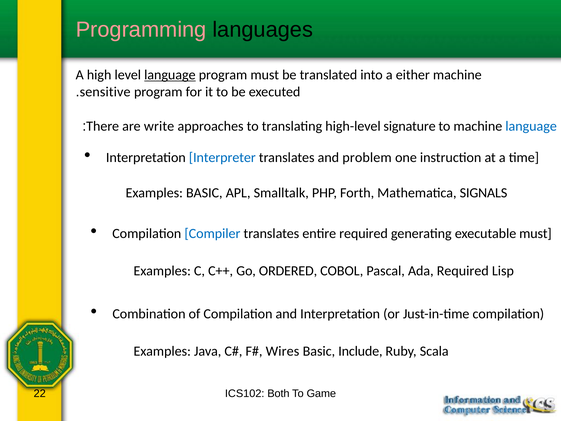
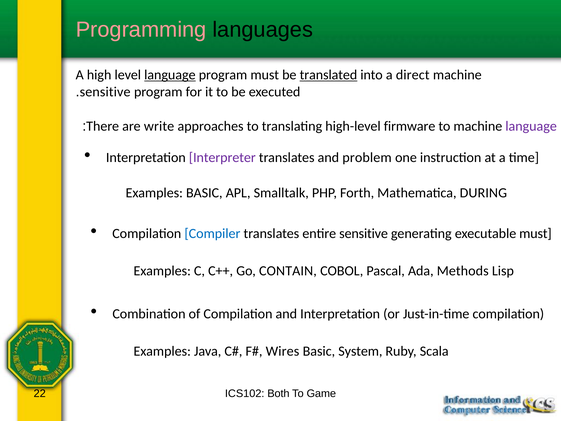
translated underline: none -> present (328, 75)
either: either -> direct (413, 75)
signature: signature -> firmware (410, 126)
language colour: blue -> purple (531, 126)
Interpreter colour: blue -> purple (222, 157)
SIGNALS: SIGNALS -> DURING (483, 193)
entire required: required -> sensitive (364, 233)
ORDERED: ORDERED -> CONTAIN (288, 271)
Ada Required: Required -> Methods (463, 271)
Include: Include -> System (360, 351)
